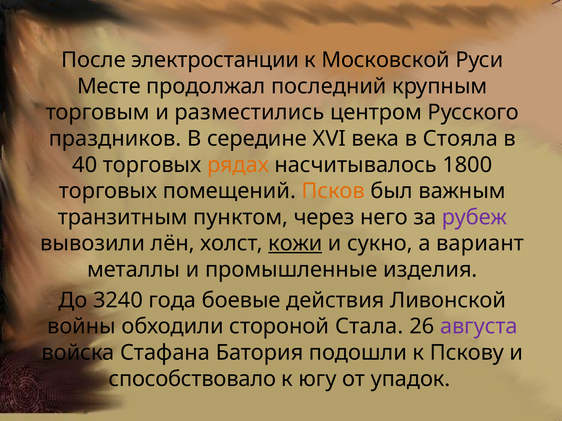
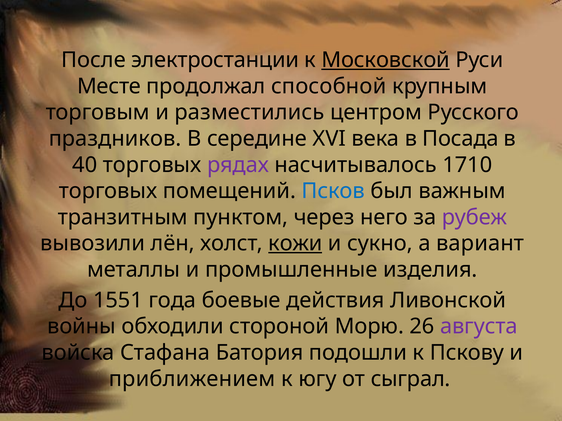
Московской underline: none -> present (386, 60)
последний: последний -> способной (329, 86)
Стояла: Стояла -> Посада (460, 139)
рядах colour: orange -> purple (238, 165)
1800: 1800 -> 1710 (467, 165)
Псков colour: orange -> blue (333, 191)
3240: 3240 -> 1551 (118, 301)
Стала: Стала -> Морю (369, 327)
способствовало: способствовало -> приближением (192, 379)
упадок: упадок -> сыграл (411, 379)
